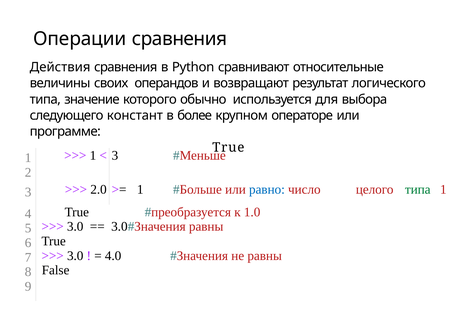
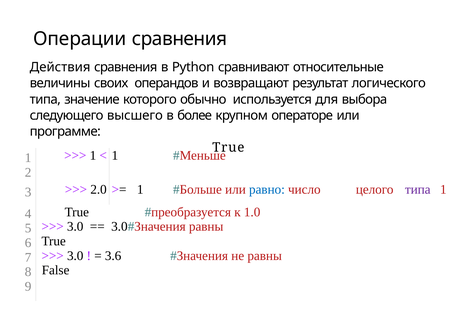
констант: констант -> высшего (135, 115)
3: 3 -> 1 (115, 155)
типа colour: green -> purple (418, 189)
4.0: 4.0 -> 3.6 (113, 255)
